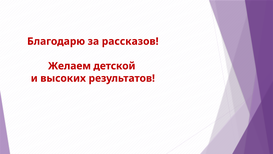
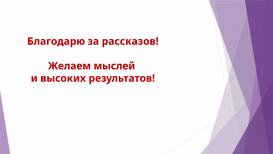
детской: детской -> мыслей (114, 66)
